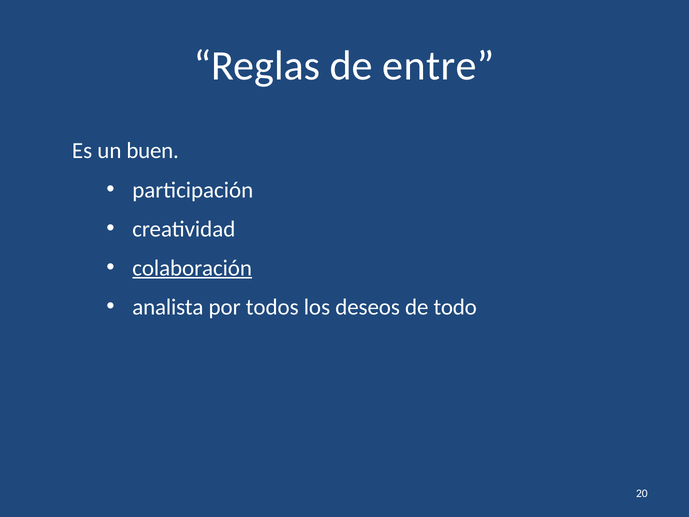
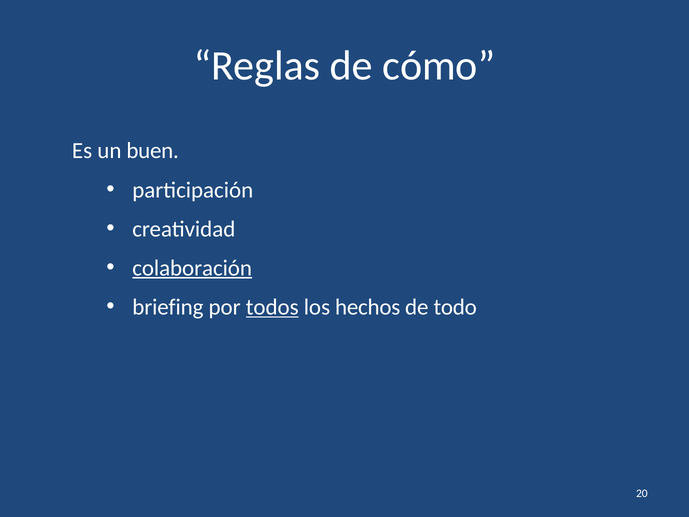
entre: entre -> cómo (439, 66)
analista: analista -> briefing (168, 307)
todos underline: none -> present (272, 307)
deseos: deseos -> hechos (368, 307)
